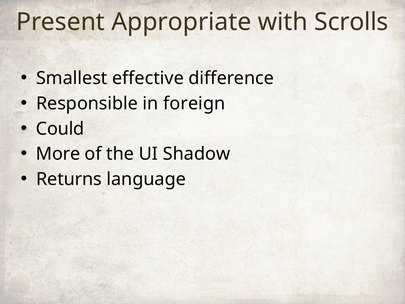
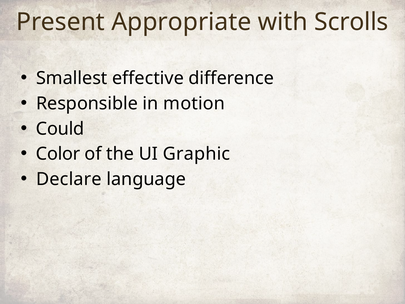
foreign: foreign -> motion (194, 103)
More: More -> Color (58, 154)
Shadow: Shadow -> Graphic (197, 154)
Returns: Returns -> Declare (69, 179)
